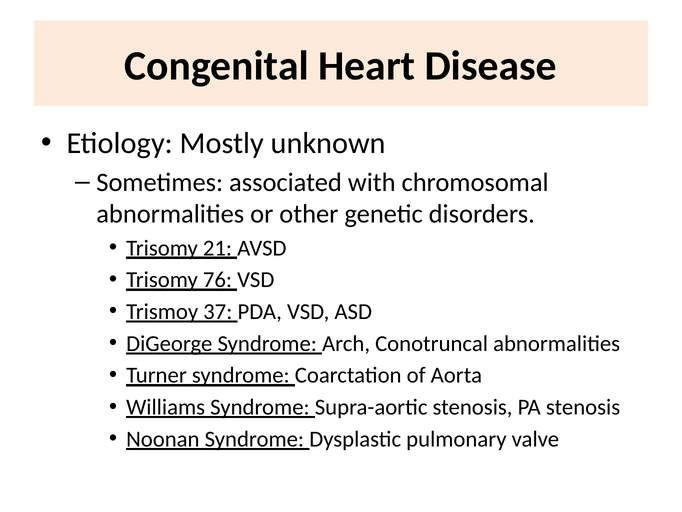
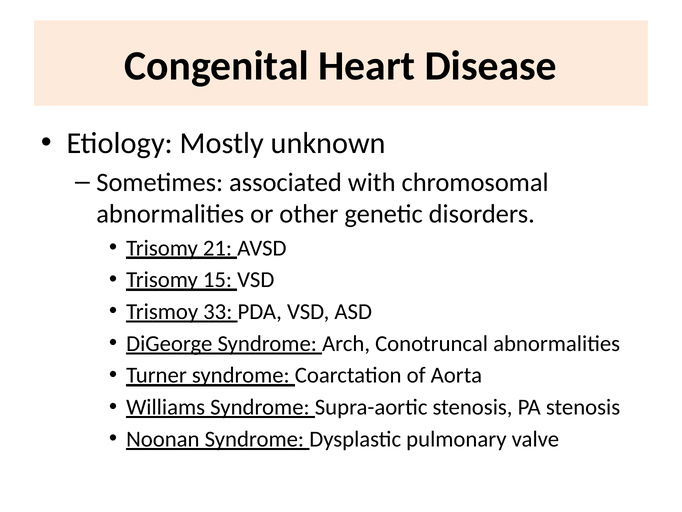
76: 76 -> 15 (217, 280)
37: 37 -> 33 (218, 311)
